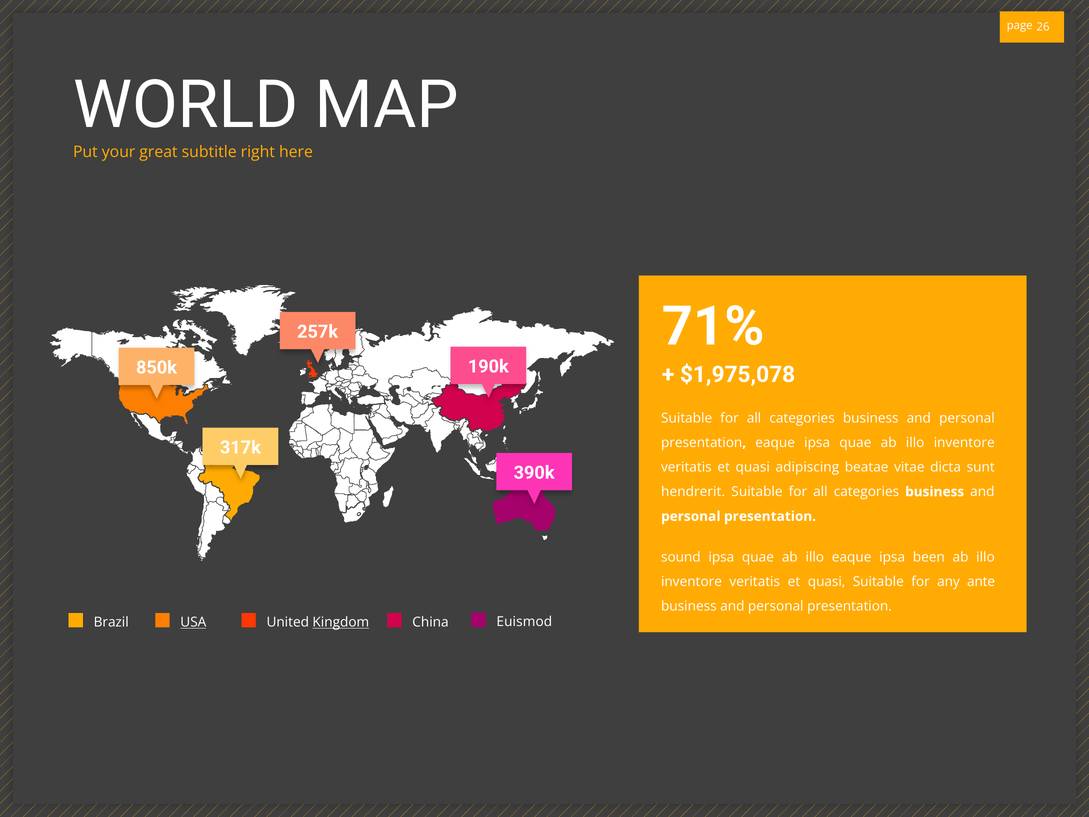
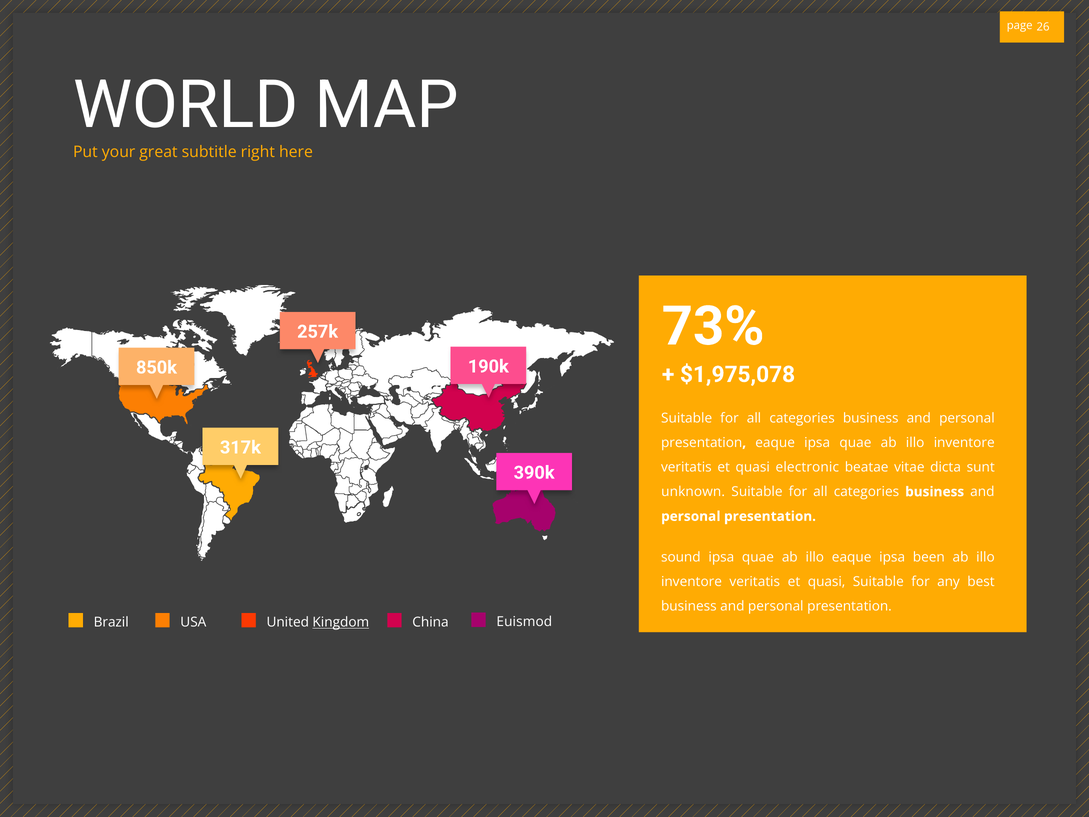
71%: 71% -> 73% (713, 326)
adipiscing: adipiscing -> electronic (807, 467)
hendrerit: hendrerit -> unknown (693, 492)
ante: ante -> best (981, 582)
USA underline: present -> none (193, 622)
